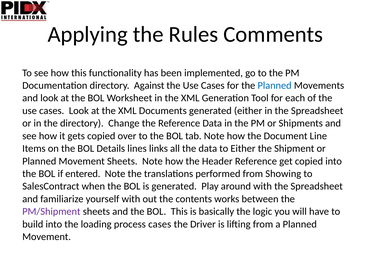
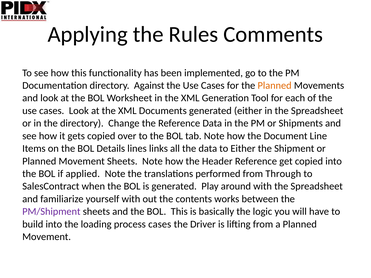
Planned colour: blue -> orange (275, 86)
entered: entered -> applied (83, 174)
Showing: Showing -> Through (283, 174)
